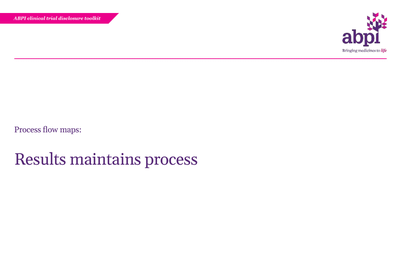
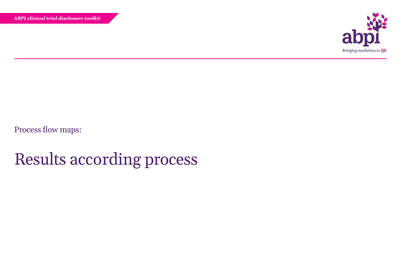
maintains: maintains -> according (106, 159)
